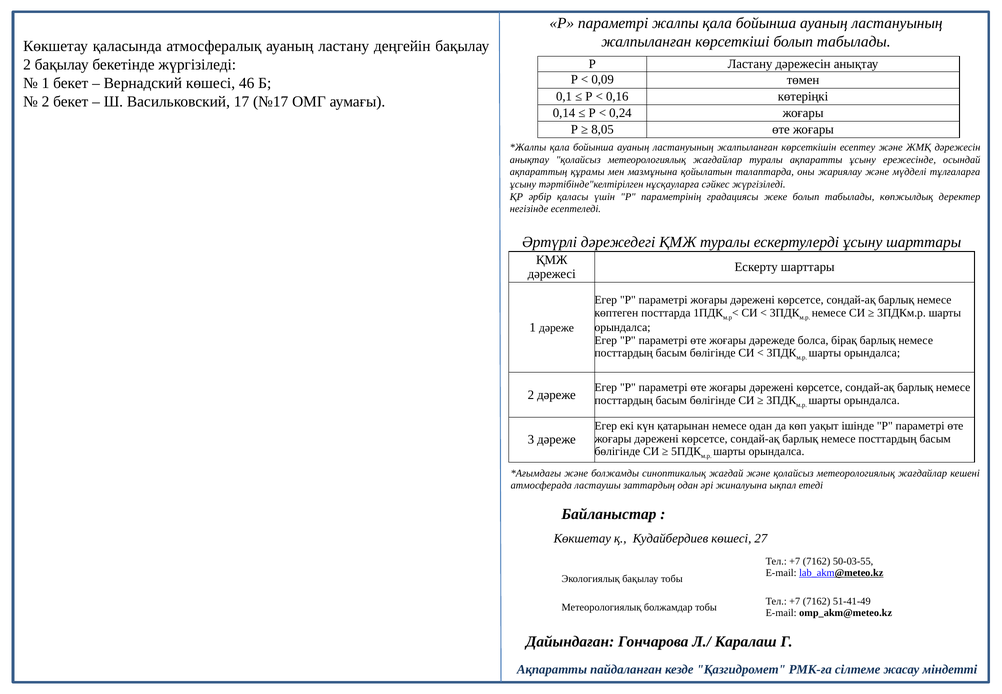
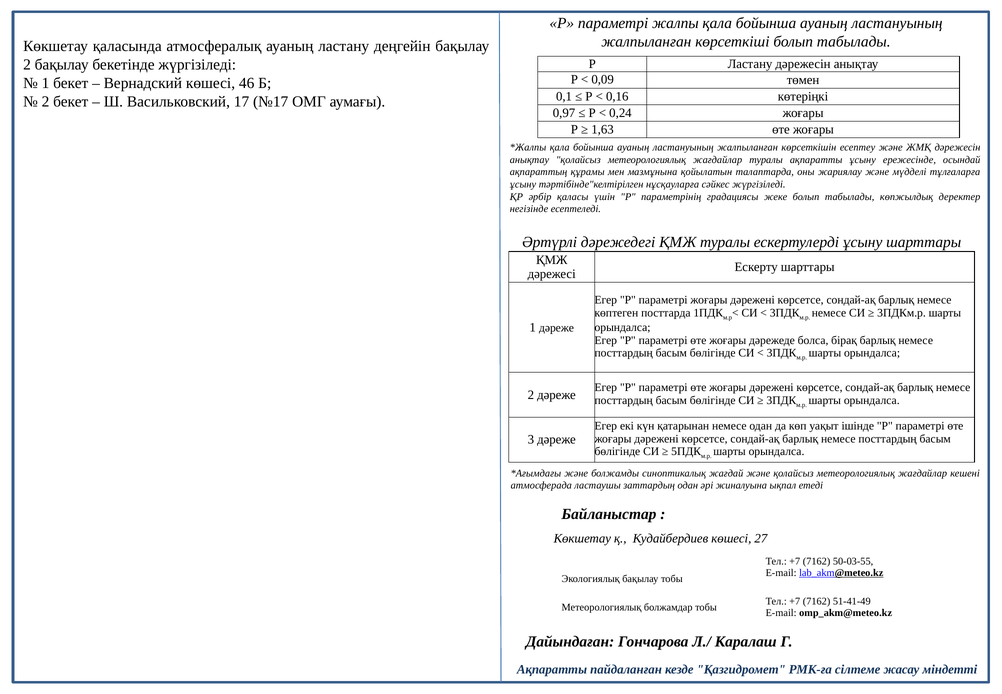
0,14: 0,14 -> 0,97 (564, 113)
8,05: 8,05 -> 1,63 (603, 129)
